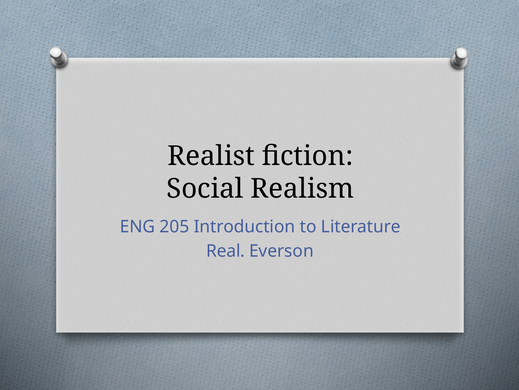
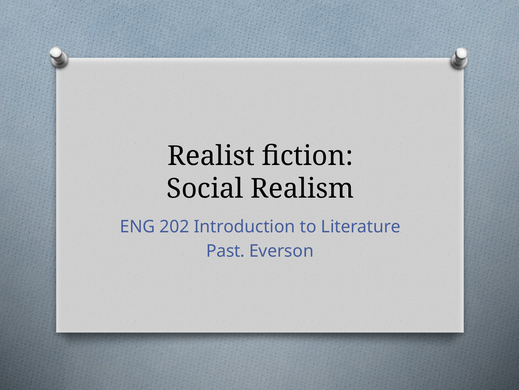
205: 205 -> 202 (174, 226)
Real: Real -> Past (226, 250)
